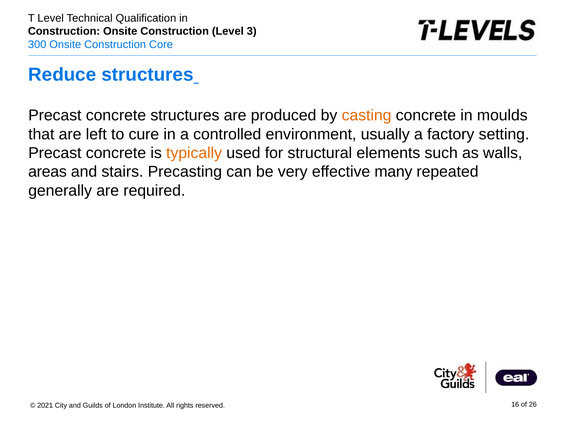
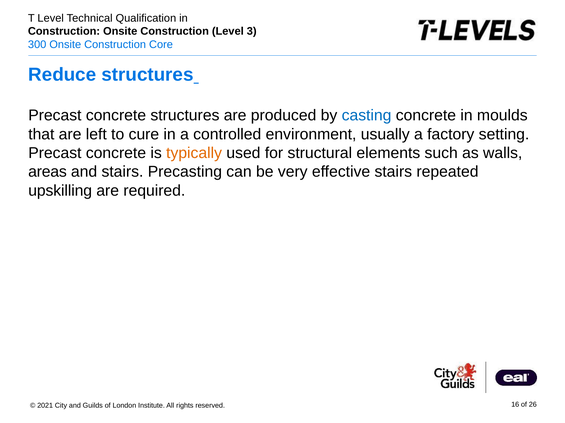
casting colour: orange -> blue (367, 116)
effective many: many -> stairs (393, 172)
generally: generally -> upskilling (60, 191)
